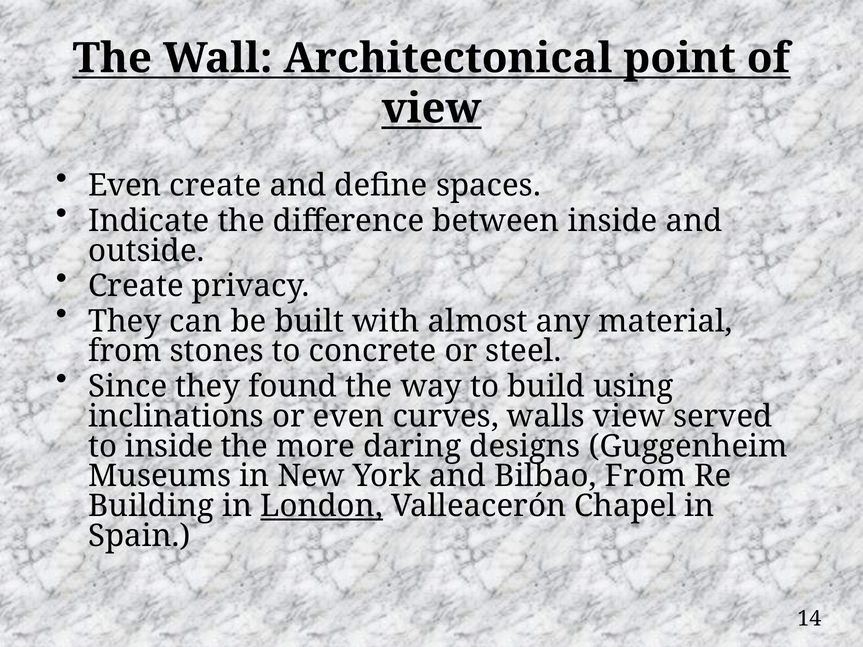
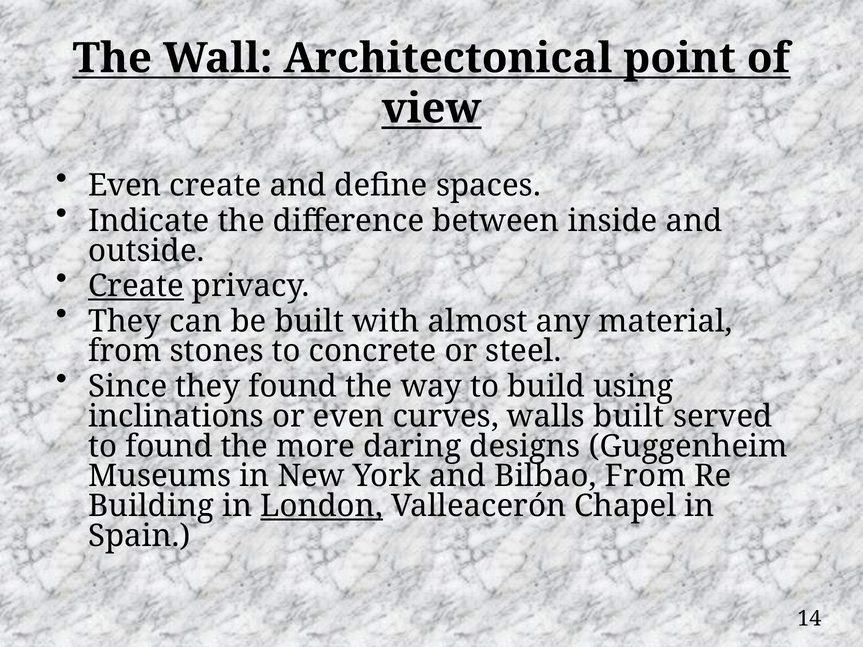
Create underline: none -> present (136, 286)
walls view: view -> built (629, 416)
to inside: inside -> found (169, 446)
